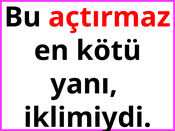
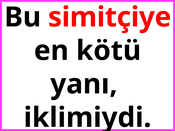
açtırmaz: açtırmaz -> simitçiye (110, 17)
